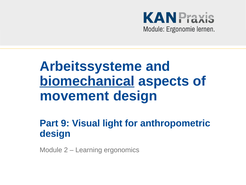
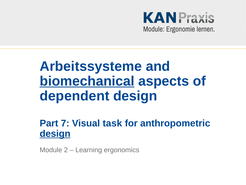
movement: movement -> dependent (75, 96)
9: 9 -> 7 (65, 123)
light: light -> task (112, 123)
design underline: none -> present (55, 133)
